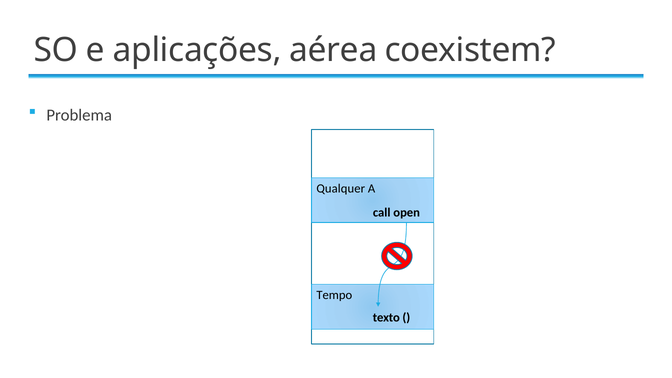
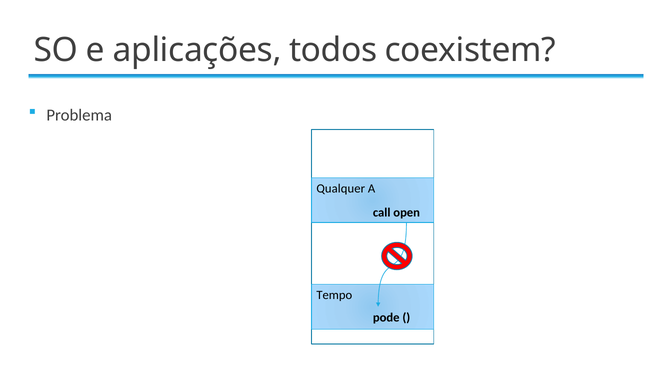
aérea: aérea -> todos (333, 50)
texto: texto -> pode (386, 318)
